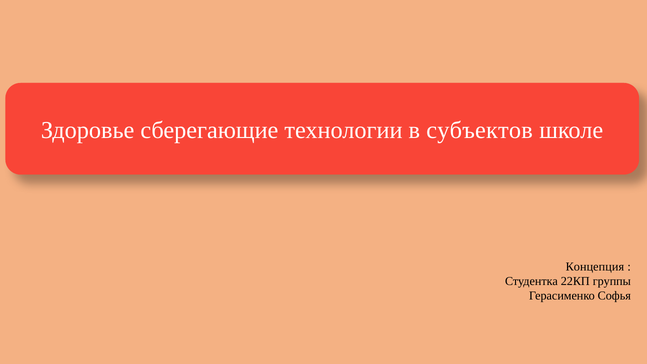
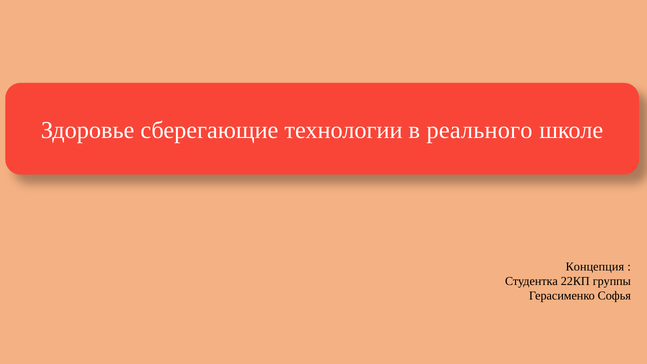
субъектов: субъектов -> реального (480, 130)
